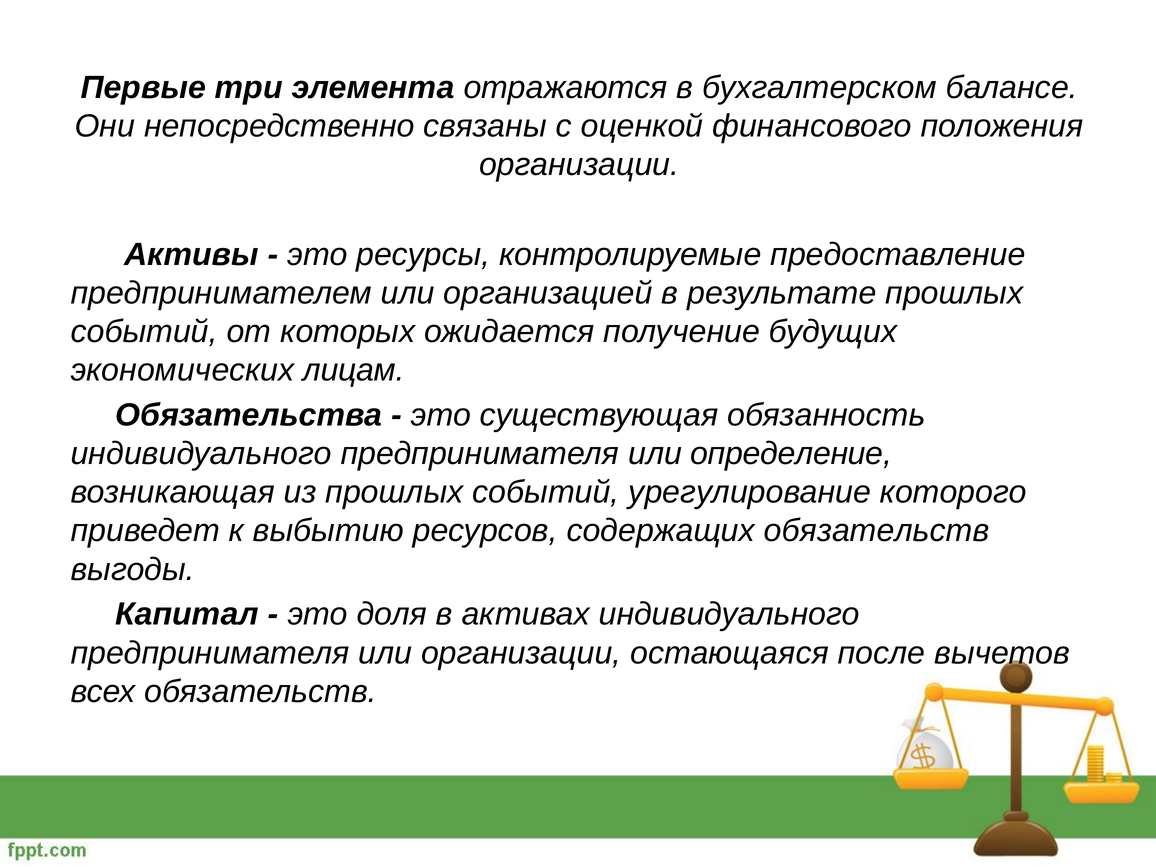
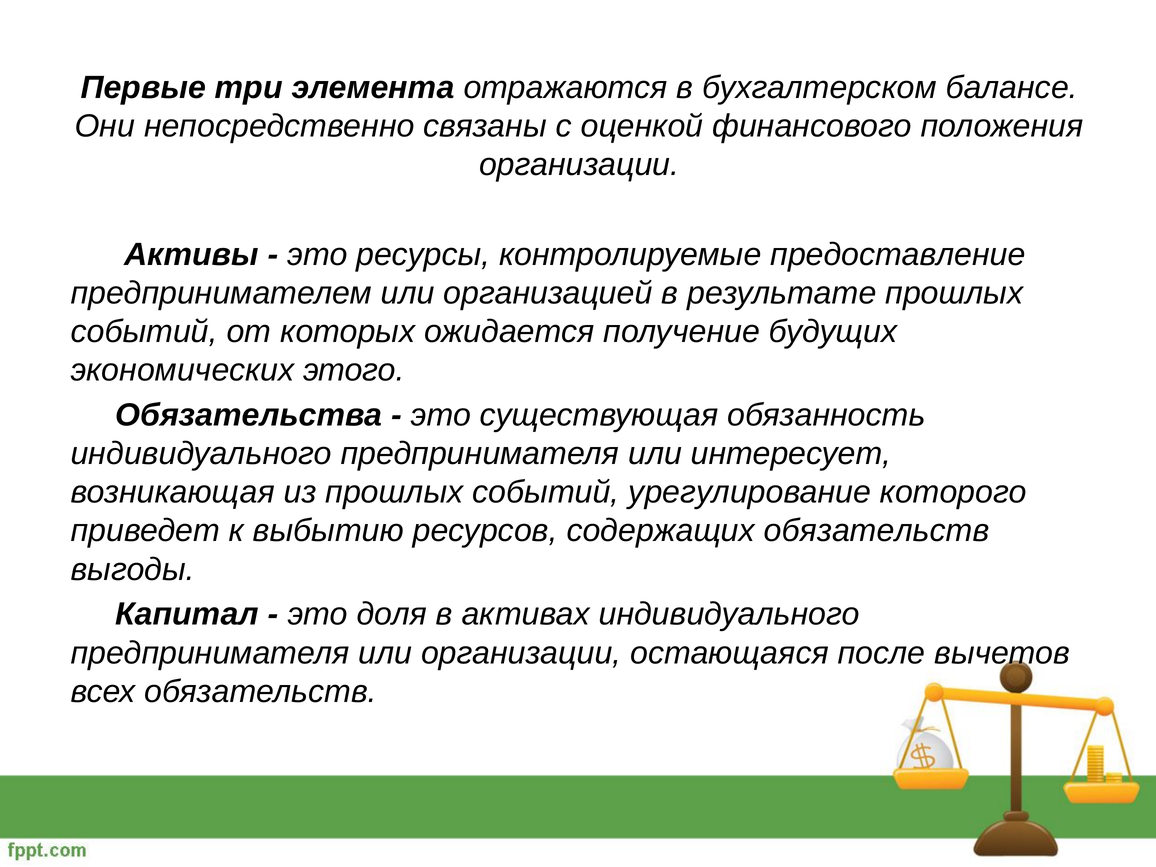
лицам: лицам -> этого (354, 370)
определение: определение -> интересует (791, 454)
